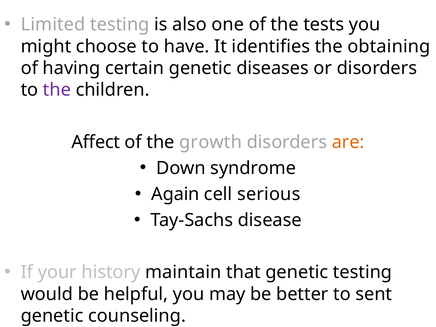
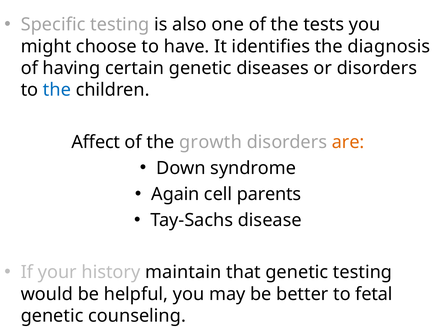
Limited: Limited -> Specific (53, 25)
obtaining: obtaining -> diagnosis (389, 46)
the colour: purple -> blue (57, 90)
serious: serious -> parents (269, 194)
sent: sent -> fetal (374, 294)
